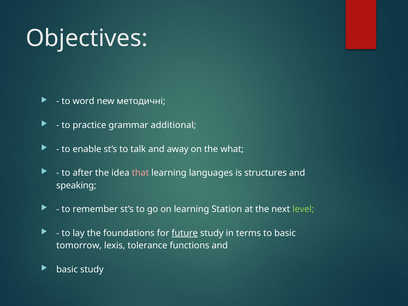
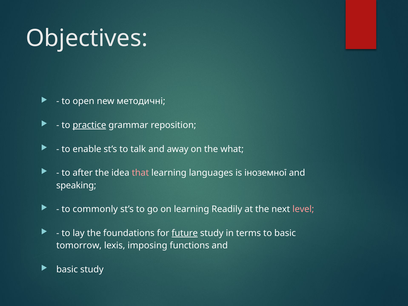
word: word -> open (84, 101)
practice underline: none -> present (89, 125)
additional: additional -> reposition (173, 125)
structures: structures -> іноземної (266, 173)
remember: remember -> commonly (95, 209)
Station: Station -> Readily (227, 209)
level colour: light green -> pink (303, 209)
tolerance: tolerance -> imposing (147, 246)
